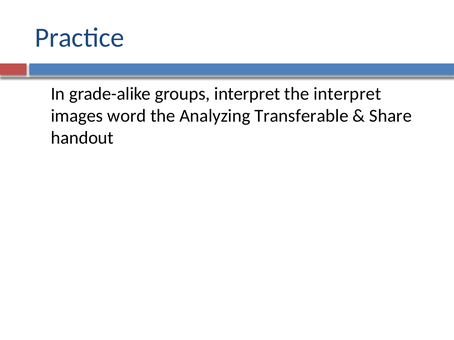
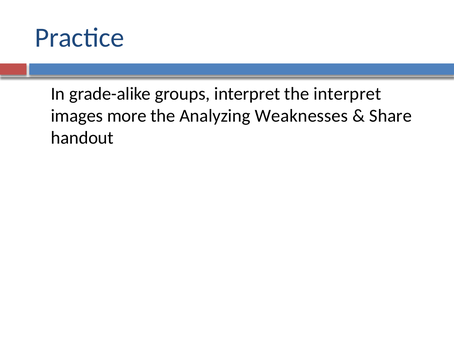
word: word -> more (127, 116)
Transferable: Transferable -> Weaknesses (301, 116)
